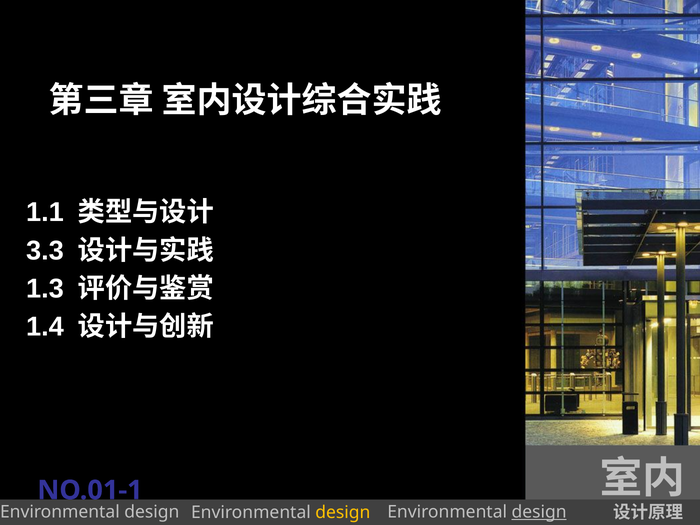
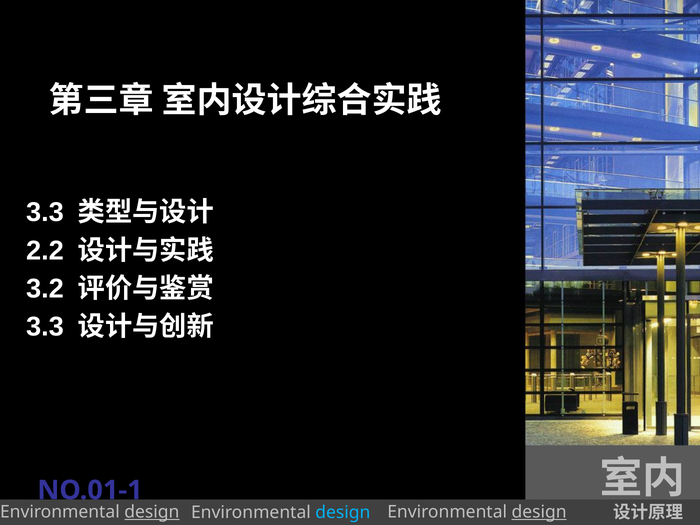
1.1: 1.1 -> 3.3 (45, 212)
3.3: 3.3 -> 2.2 (45, 251)
1.3: 1.3 -> 3.2 (45, 289)
1.4: 1.4 -> 3.3 (45, 327)
design underline: none -> present (152, 512)
design colour: yellow -> light blue (343, 513)
